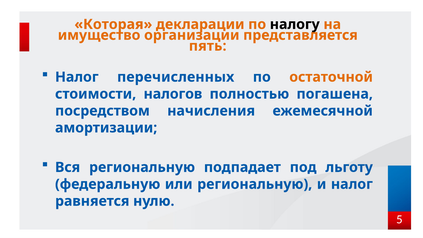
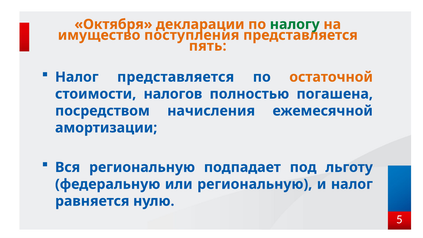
Которая: Которая -> Октября (113, 24)
налогу colour: black -> green (295, 24)
организации: организации -> поступления (192, 35)
Налог перечисленных: перечисленных -> представляется (176, 77)
